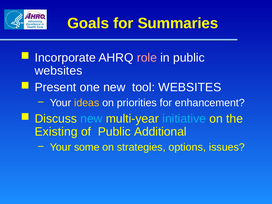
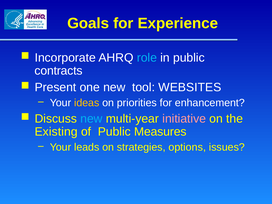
Summaries: Summaries -> Experience (178, 23)
role colour: pink -> light blue (147, 58)
websites: websites -> contracts (59, 71)
initiative colour: light blue -> pink (184, 119)
Additional: Additional -> Measures (160, 132)
some: some -> leads (87, 147)
